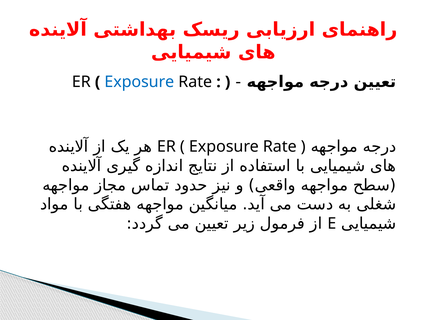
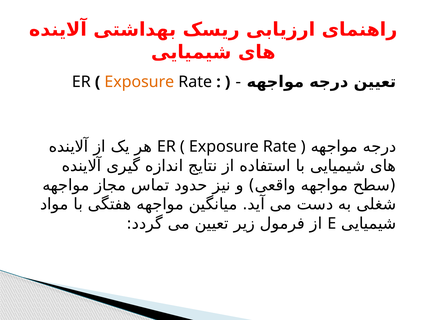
Exposure colour: blue -> orange (139, 82)
